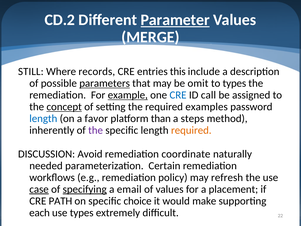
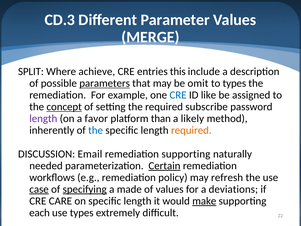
CD.2: CD.2 -> CD.3 (60, 20)
Parameter underline: present -> none (175, 20)
STILL: STILL -> SPLIT (31, 71)
records: records -> achieve (97, 71)
example underline: present -> none (128, 95)
call: call -> like (209, 95)
examples: examples -> subscribe (207, 107)
length colour: blue -> purple (43, 118)
steps: steps -> likely (192, 118)
the colour: purple -> blue (96, 130)
Avoid: Avoid -> Email (90, 154)
remediation coordinate: coordinate -> supporting (186, 154)
Certain underline: none -> present (164, 166)
email: email -> made (129, 189)
placement: placement -> deviations (233, 189)
PATH: PATH -> CARE (60, 201)
on specific choice: choice -> length (138, 201)
make underline: none -> present (204, 201)
